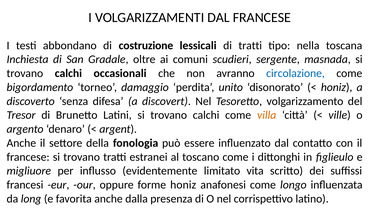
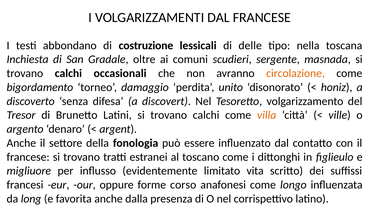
di tratti: tratti -> delle (250, 45)
circolazione colour: blue -> orange (295, 73)
forme honiz: honiz -> corso (183, 185)
